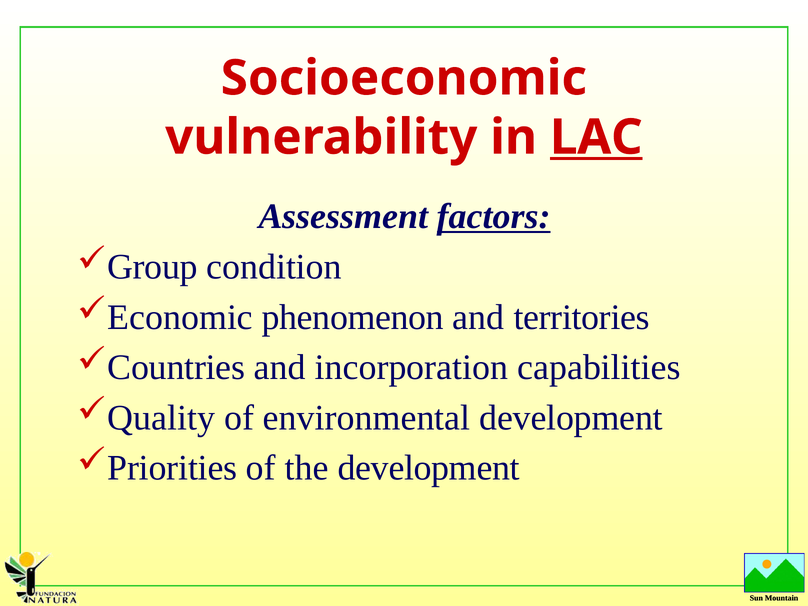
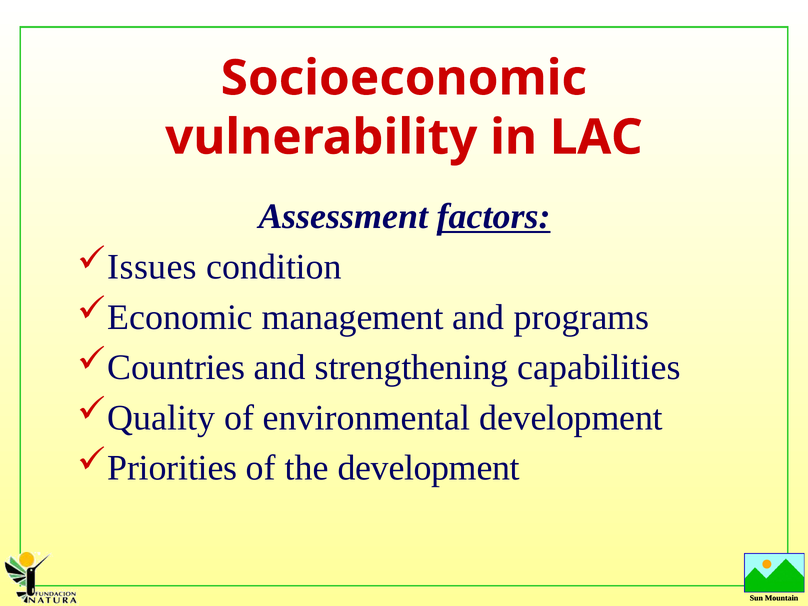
LAC underline: present -> none (596, 137)
Group: Group -> Issues (152, 267)
phenomenon: phenomenon -> management (353, 317)
territories: territories -> programs (582, 317)
incorporation: incorporation -> strengthening (412, 368)
